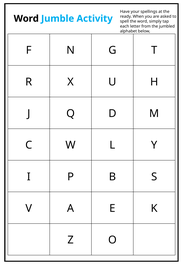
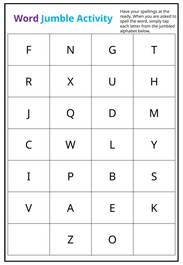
Word colour: black -> purple (26, 19)
